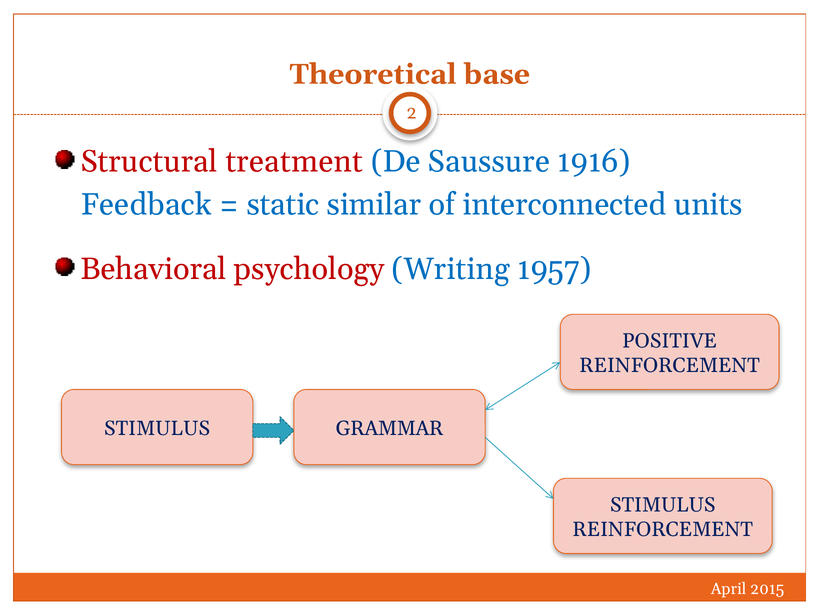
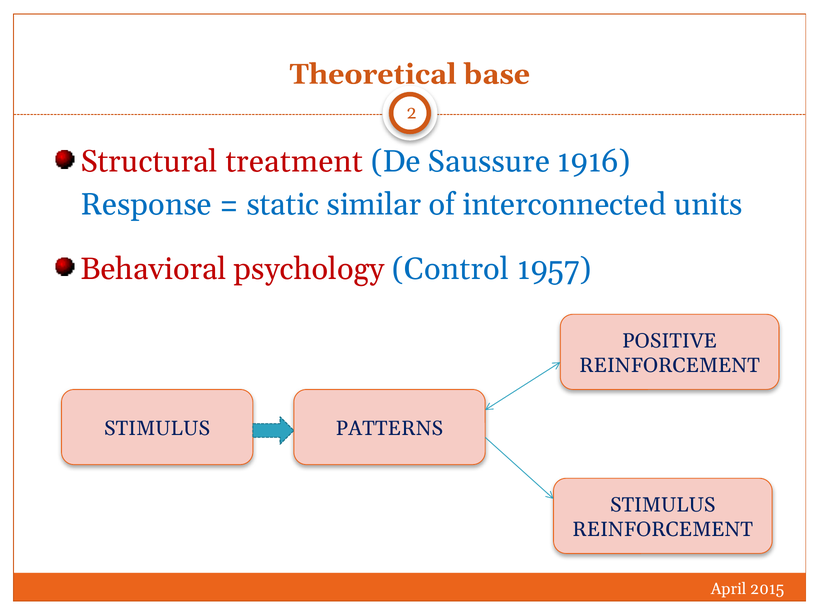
Feedback: Feedback -> Response (146, 205)
Writing: Writing -> Control (451, 269)
GRAMMAR: GRAMMAR -> PATTERNS (389, 428)
